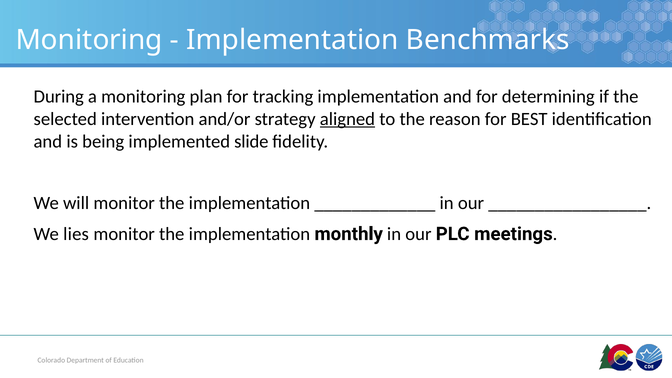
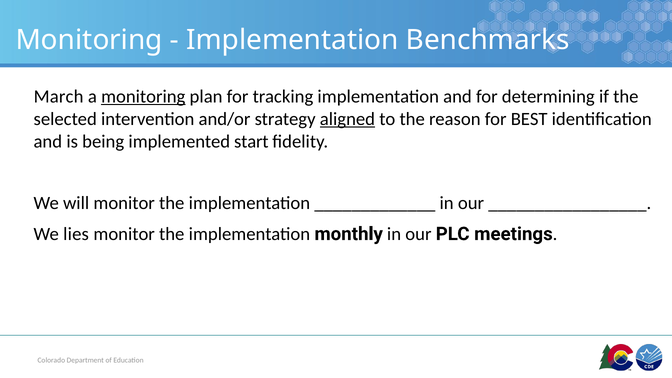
During: During -> March (59, 97)
monitoring underline: none -> present (143, 97)
slide: slide -> start (251, 141)
